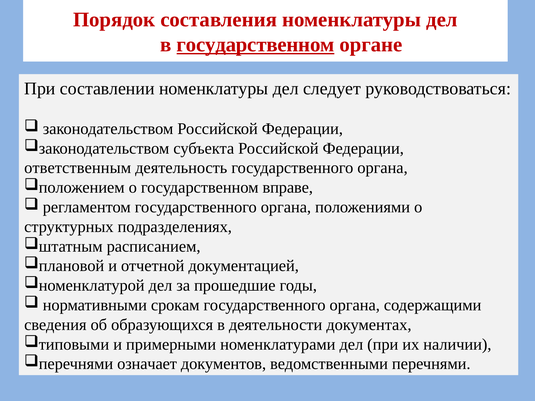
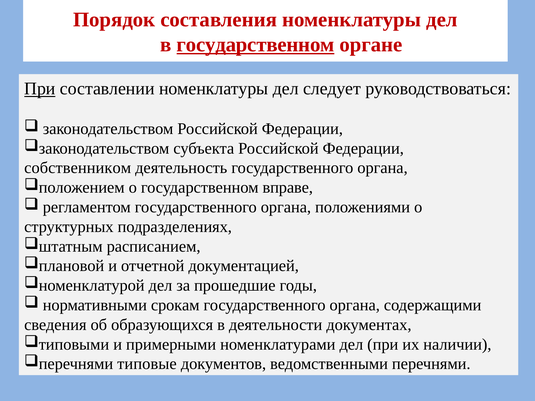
При underline: none -> present (40, 89)
ответственным: ответственным -> собственником (78, 168)
означает: означает -> типовые (147, 364)
